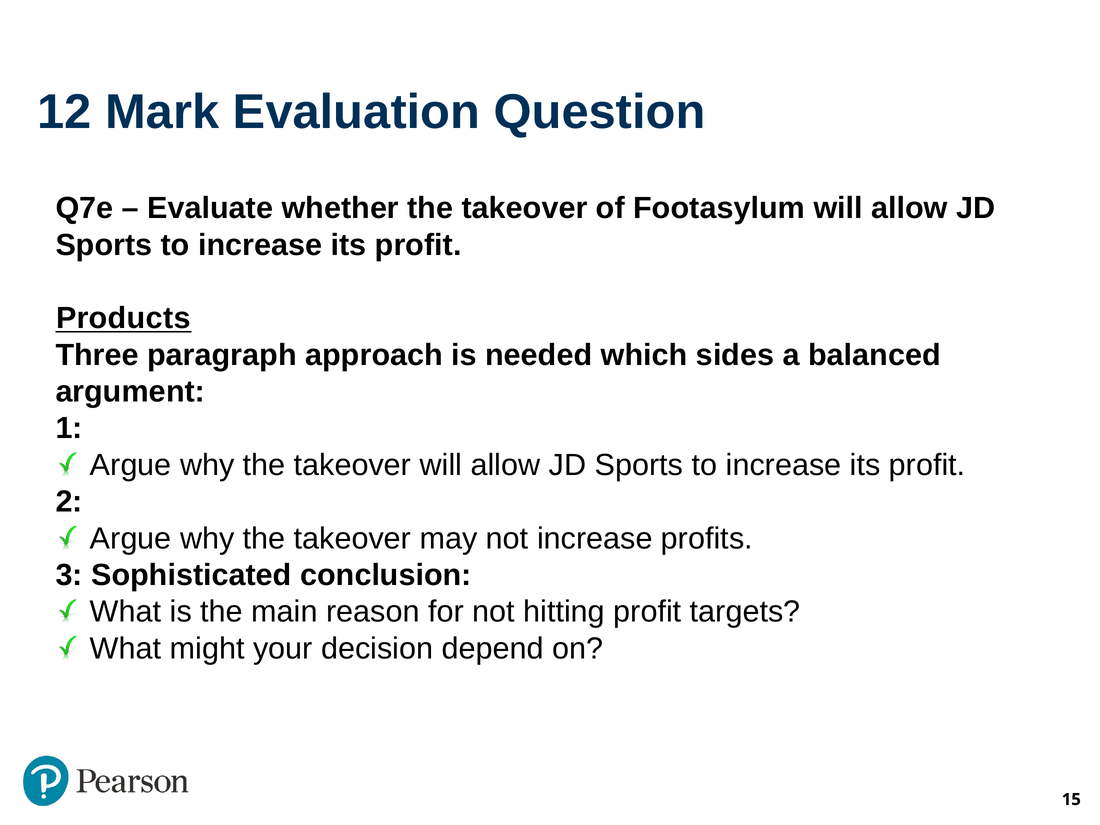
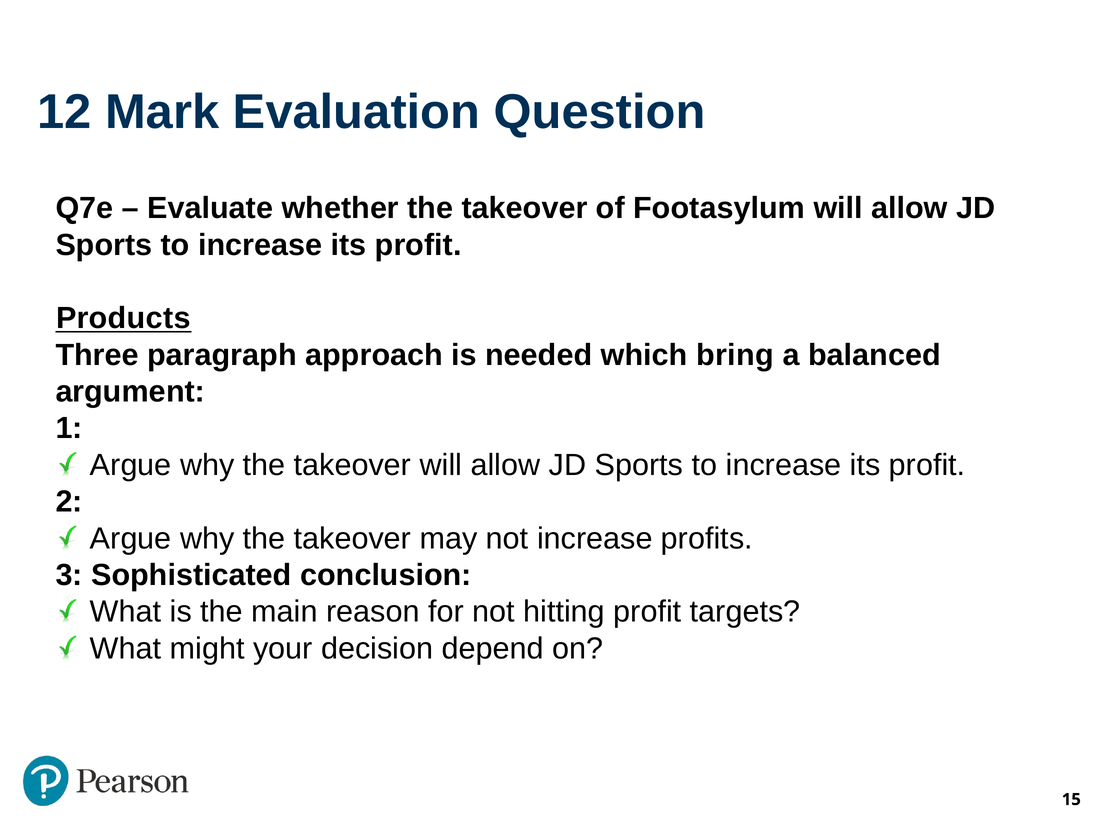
sides: sides -> bring (735, 355)
